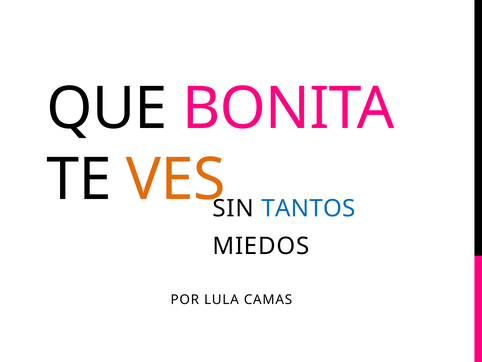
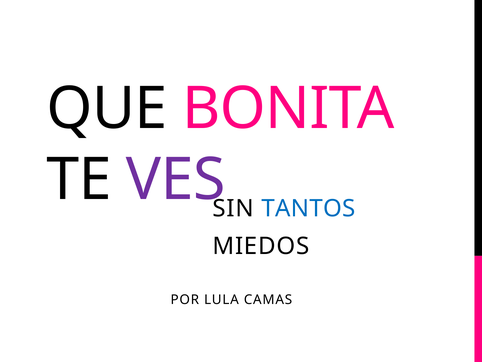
VES colour: orange -> purple (176, 179)
